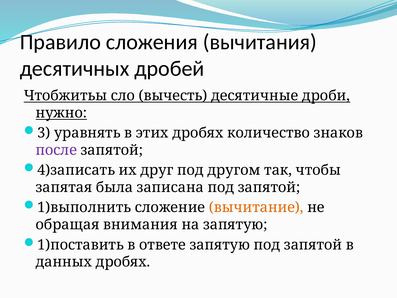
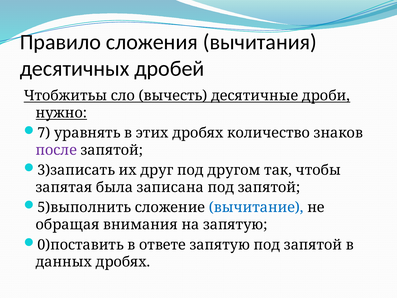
3: 3 -> 7 (44, 133)
4)записать: 4)записать -> 3)записать (76, 170)
1)выполнить: 1)выполнить -> 5)выполнить (84, 207)
вычитание colour: orange -> blue (256, 207)
1)поставить: 1)поставить -> 0)поставить (81, 245)
